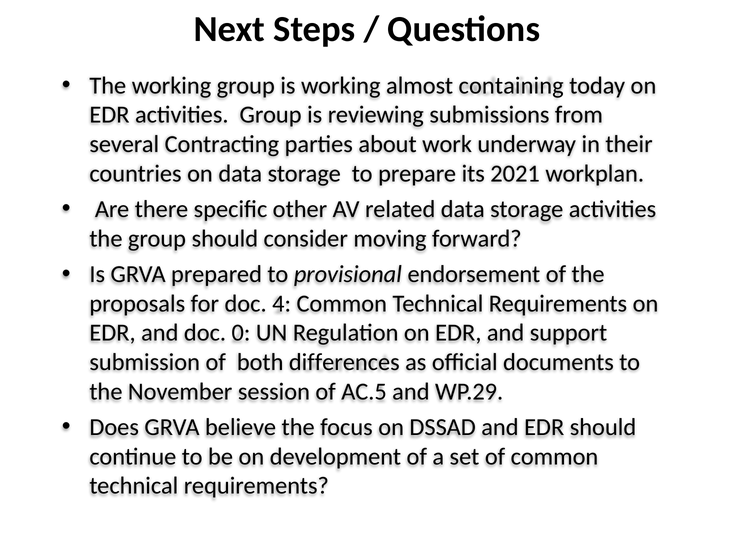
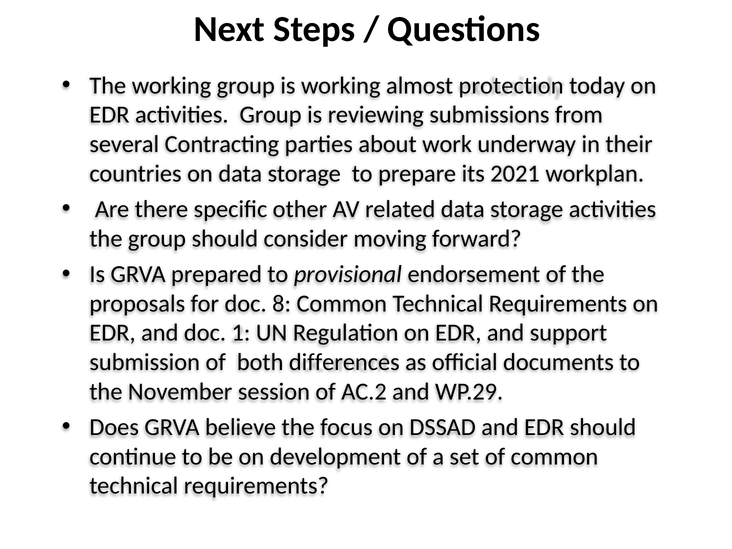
containing: containing -> protection (511, 86)
4: 4 -> 8 (282, 304)
0: 0 -> 1 (241, 333)
AC.5: AC.5 -> AC.2 (364, 391)
